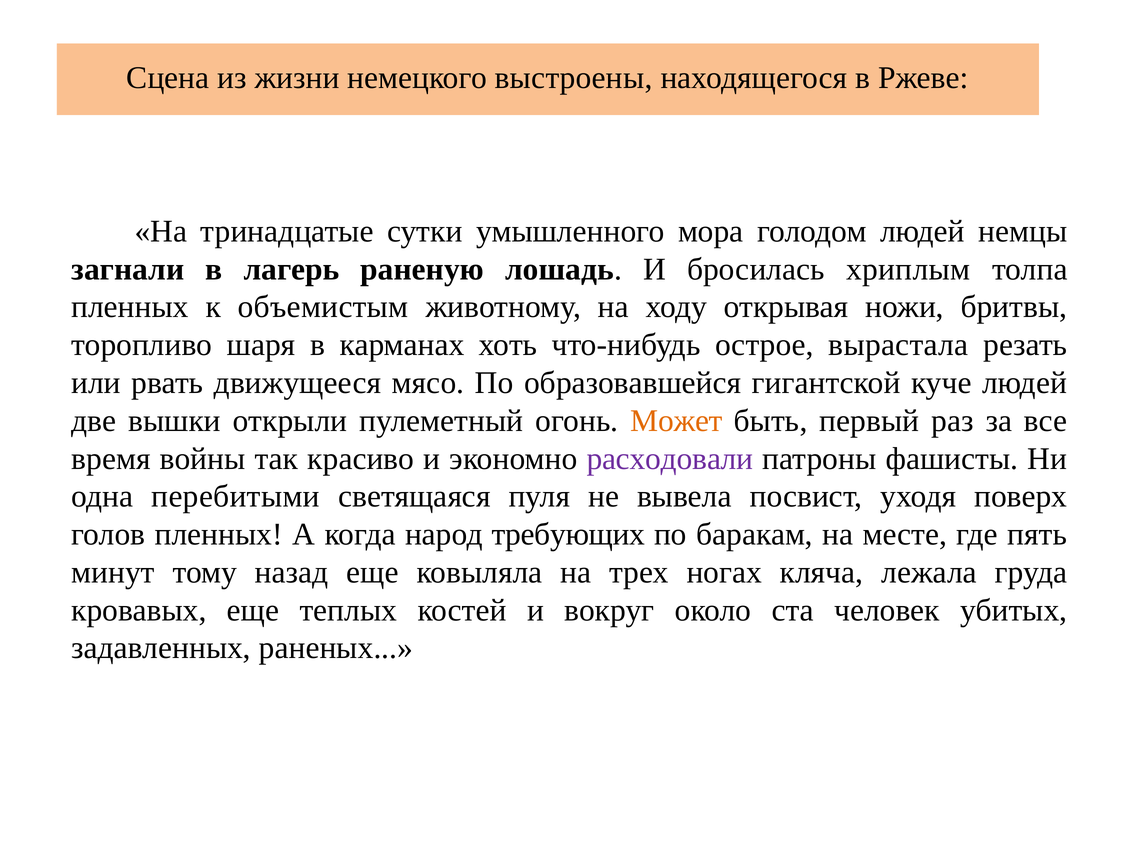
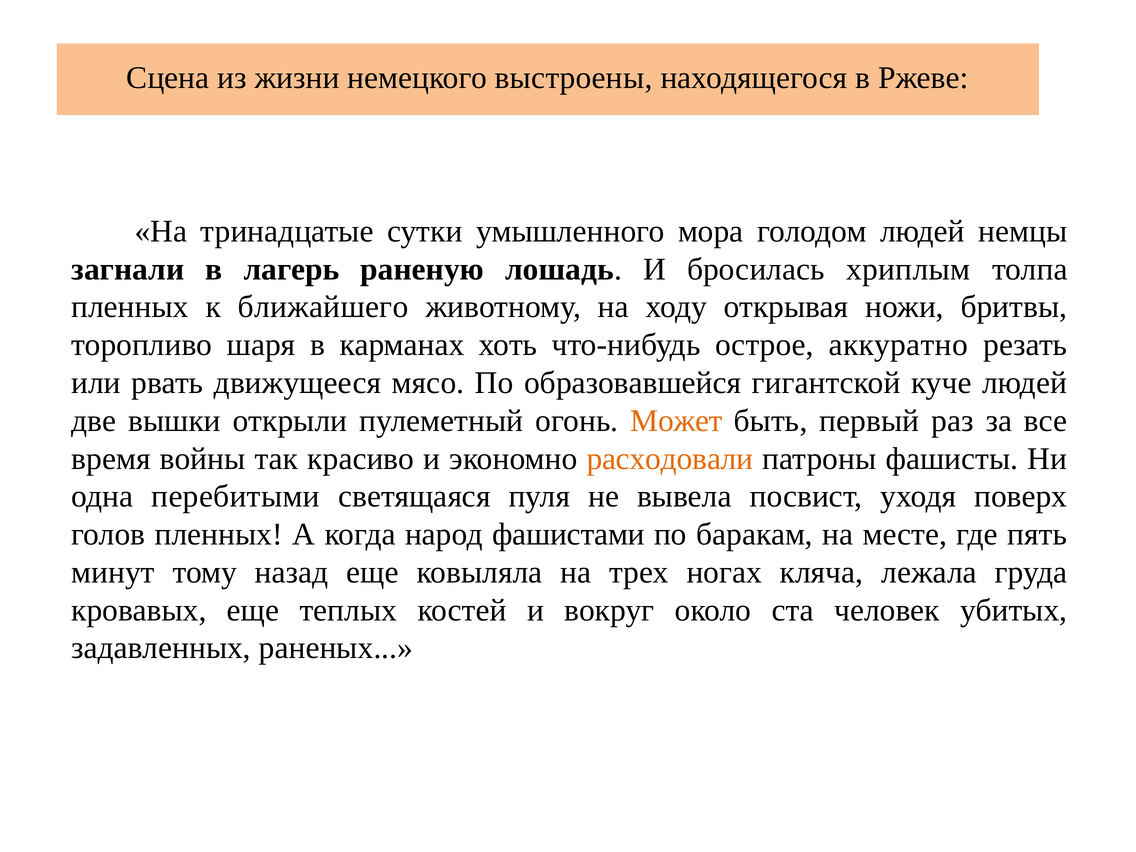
объемистым: объемистым -> ближайшего (323, 307)
вырастала: вырастала -> аккуратно (898, 345)
расходовали colour: purple -> orange (670, 459)
требующих: требующих -> фашистами (568, 534)
